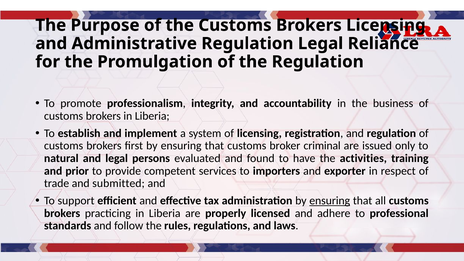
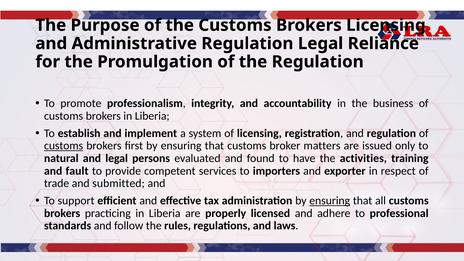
customs underline: none -> present (64, 146)
criminal: criminal -> matters (322, 146)
prior: prior -> fault (77, 171)
